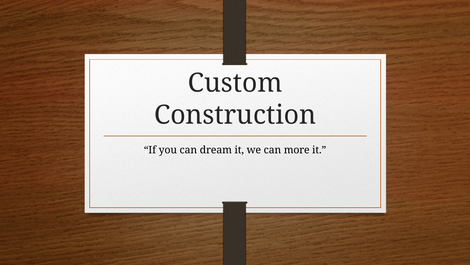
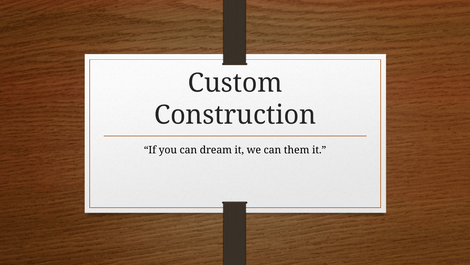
more: more -> them (297, 150)
